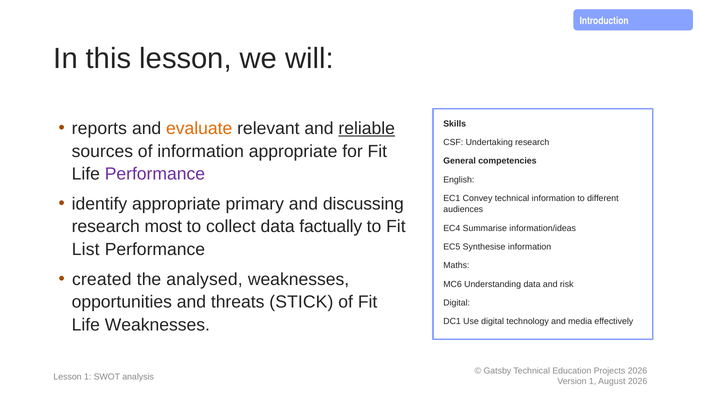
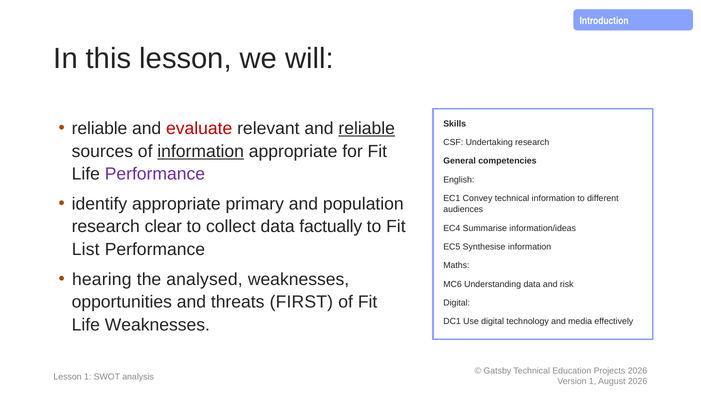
reports: reports -> reliable (99, 129)
evaluate colour: orange -> red (199, 129)
information underline: none -> present (201, 151)
discussing: discussing -> population (363, 204)
most: most -> clear (163, 227)
created: created -> hearing (102, 280)
STICK: STICK -> FIRST (301, 302)
